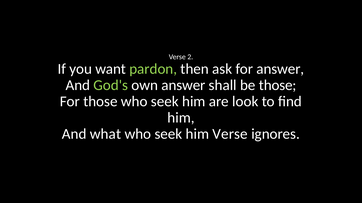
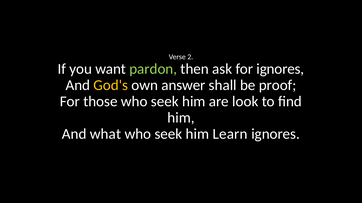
for answer: answer -> ignores (280, 69)
God's colour: light green -> yellow (111, 85)
be those: those -> proof (278, 85)
him Verse: Verse -> Learn (230, 134)
